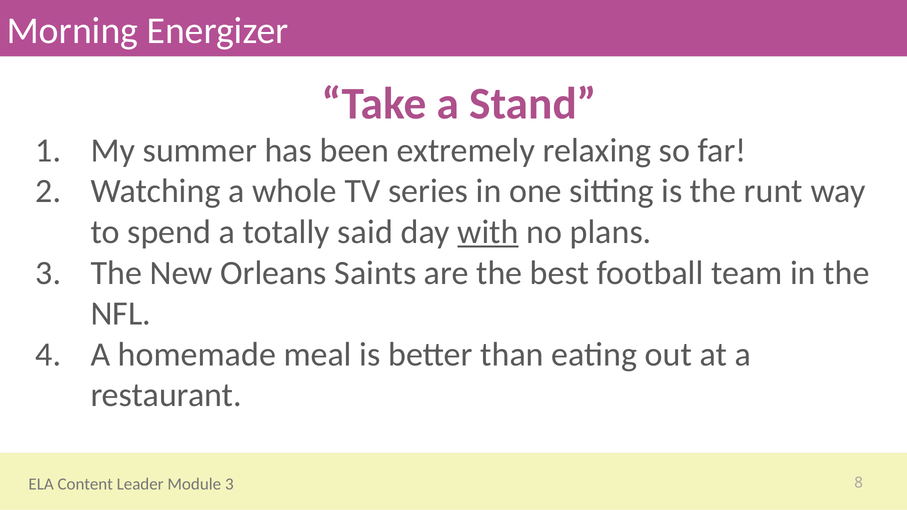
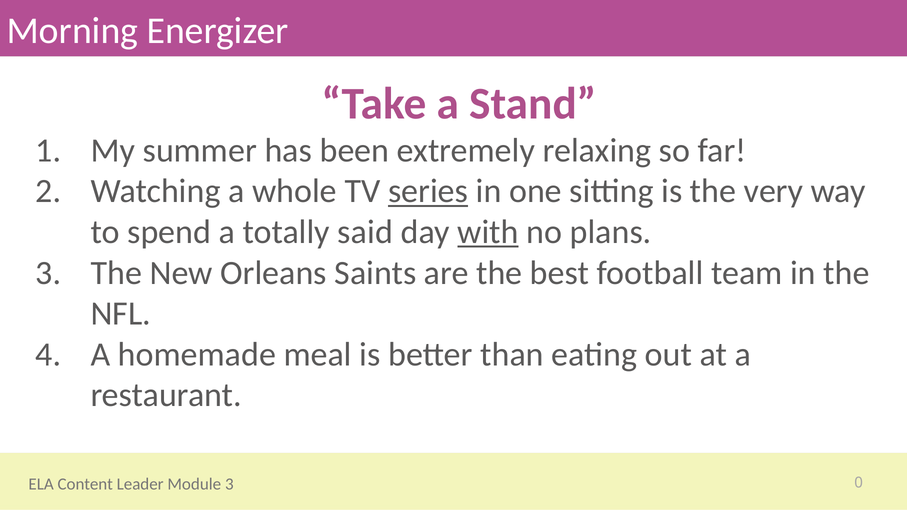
series underline: none -> present (428, 191)
runt: runt -> very (773, 191)
8: 8 -> 0 (859, 483)
